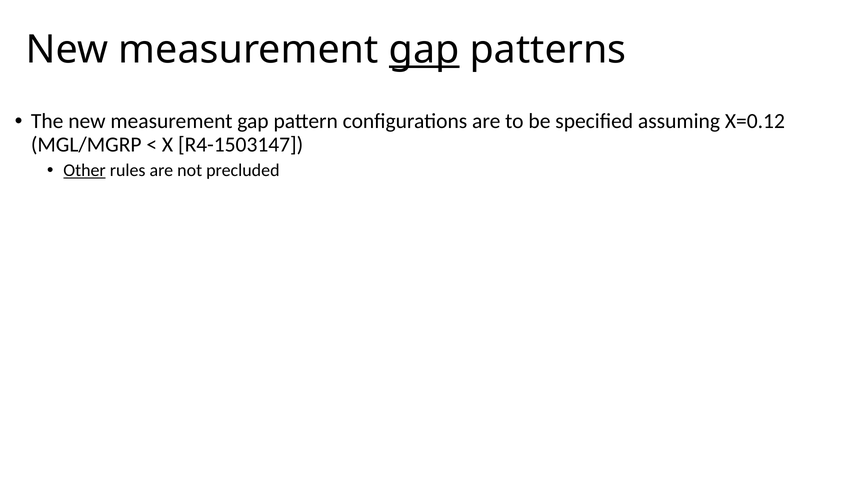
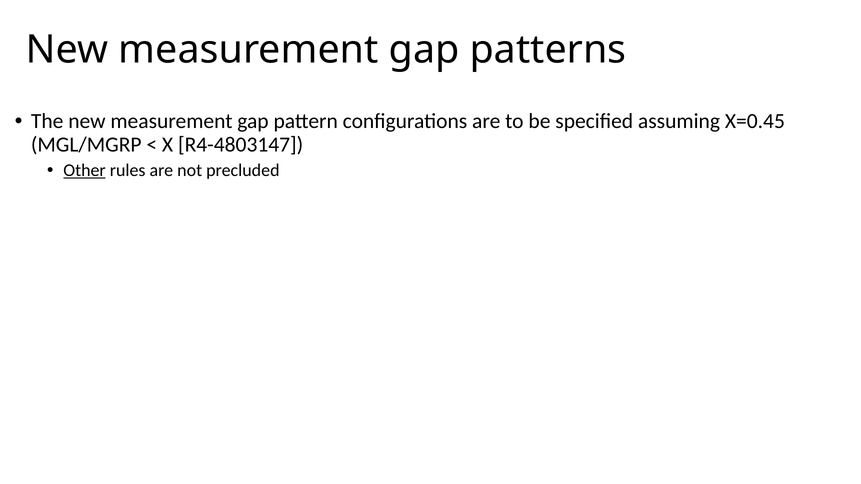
gap underline: present -> none (424, 50)
X=0.12: X=0.12 -> X=0.45 (755, 121)
R4-1503147: R4-1503147 -> R4-4803147 (241, 145)
